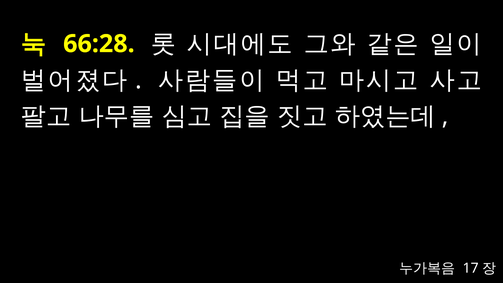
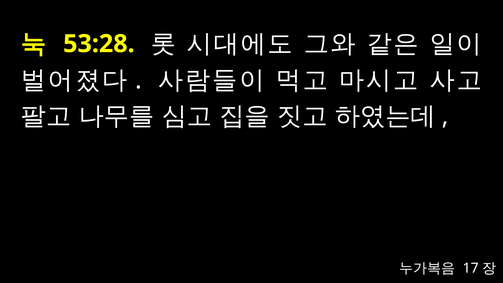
66:28: 66:28 -> 53:28 (99, 44)
